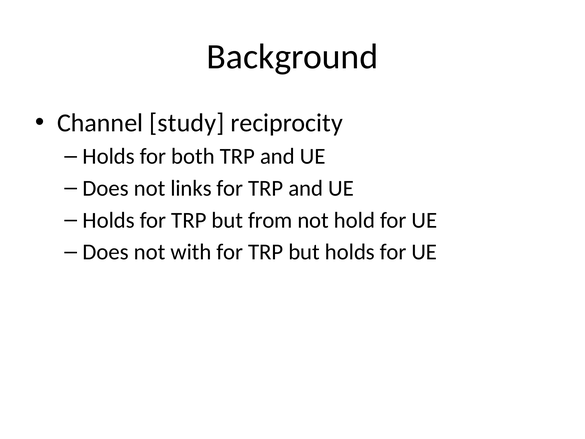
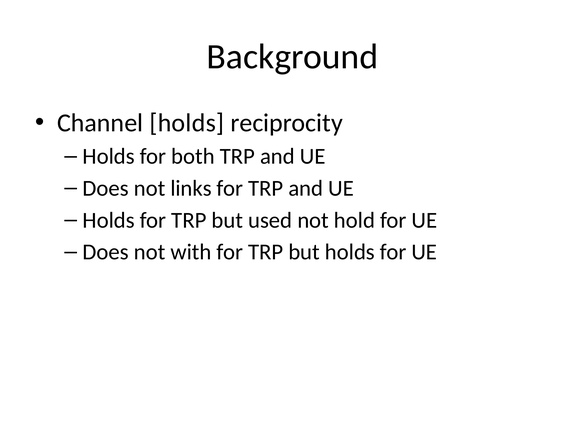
Channel study: study -> holds (187, 123)
from: from -> used (270, 220)
